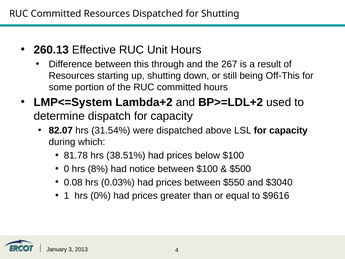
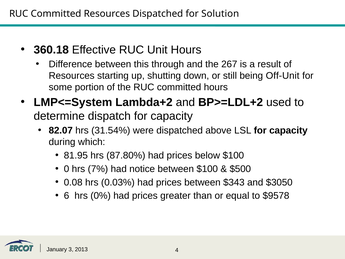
for Shutting: Shutting -> Solution (220, 14)
260.13: 260.13 -> 360.18 (51, 50)
Off-This: Off-This -> Off-Unit (283, 76)
81.78: 81.78 -> 81.95 (76, 155)
38.51%: 38.51% -> 87.80% (126, 155)
8%: 8% -> 7% (98, 169)
$550: $550 -> $343 (234, 182)
$3040: $3040 -> $3050 (279, 182)
1: 1 -> 6 (66, 196)
$9616: $9616 -> $9578 (276, 196)
